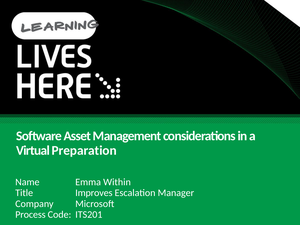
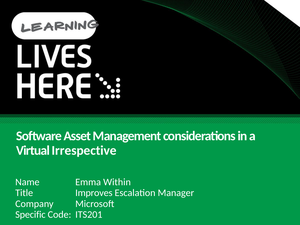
Preparation: Preparation -> Irrespective (84, 150)
Process: Process -> Specific (30, 215)
